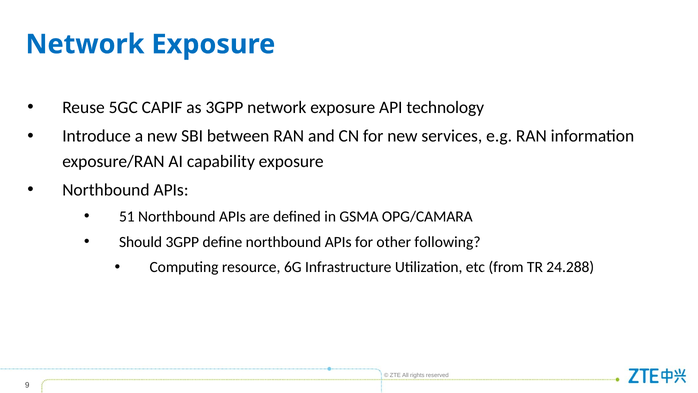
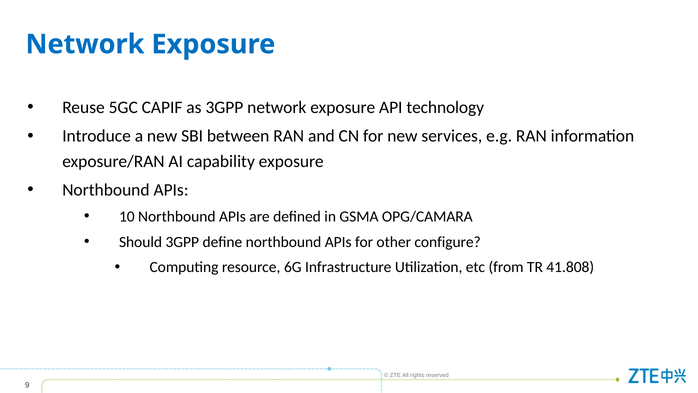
51: 51 -> 10 (127, 216)
following: following -> configure (448, 242)
24.288: 24.288 -> 41.808 (570, 267)
